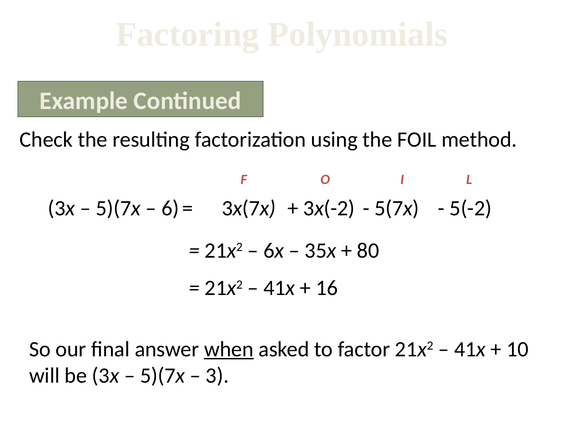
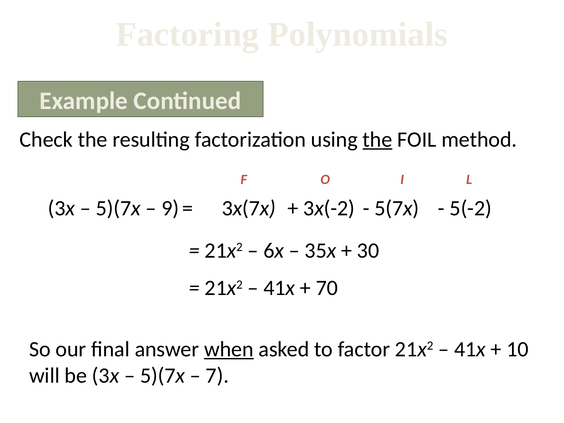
the underline: none -> present (378, 140)
6: 6 -> 9 (170, 208)
80: 80 -> 30 (368, 250)
16: 16 -> 70 (327, 288)
3: 3 -> 7 (217, 376)
